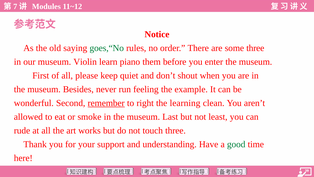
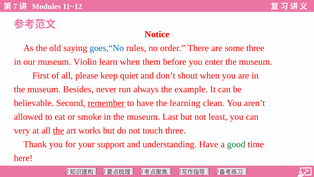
goes,“No colour: green -> blue (107, 48)
learn piano: piano -> when (130, 62)
feeling: feeling -> always (146, 89)
wonderful: wonderful -> believable (34, 103)
to right: right -> have (145, 103)
rude: rude -> very (22, 130)
the underline: none -> present (58, 130)
